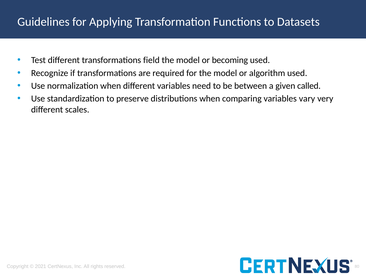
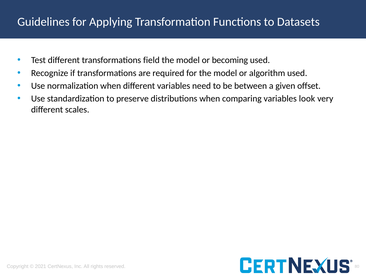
called: called -> offset (309, 86)
vary: vary -> look (307, 99)
